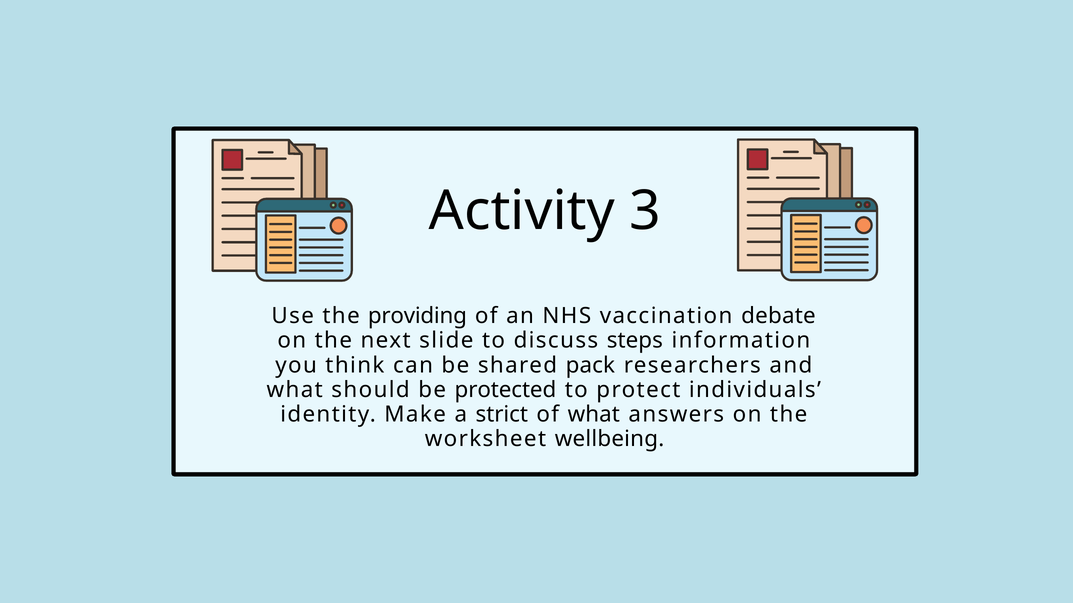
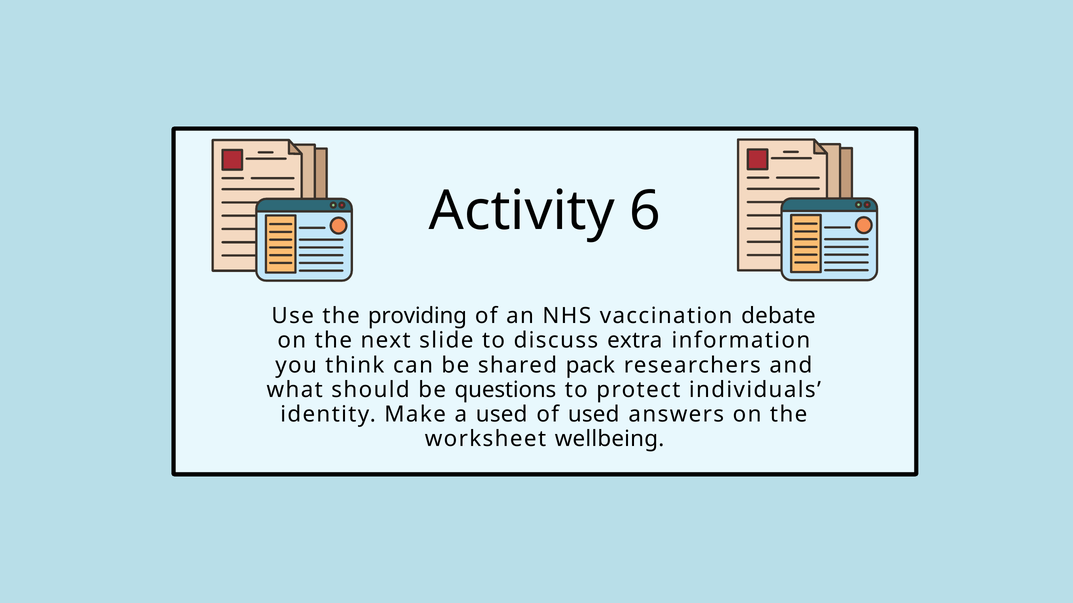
3: 3 -> 6 (645, 211)
steps: steps -> extra (635, 341)
protected: protected -> questions (505, 390)
a strict: strict -> used (502, 415)
of what: what -> used (594, 415)
